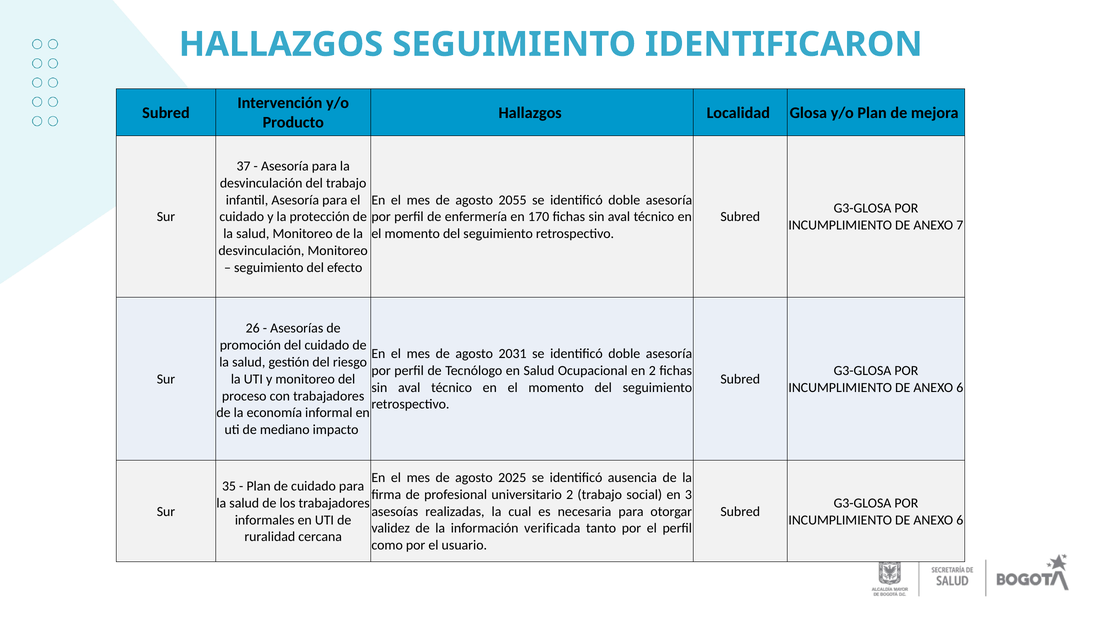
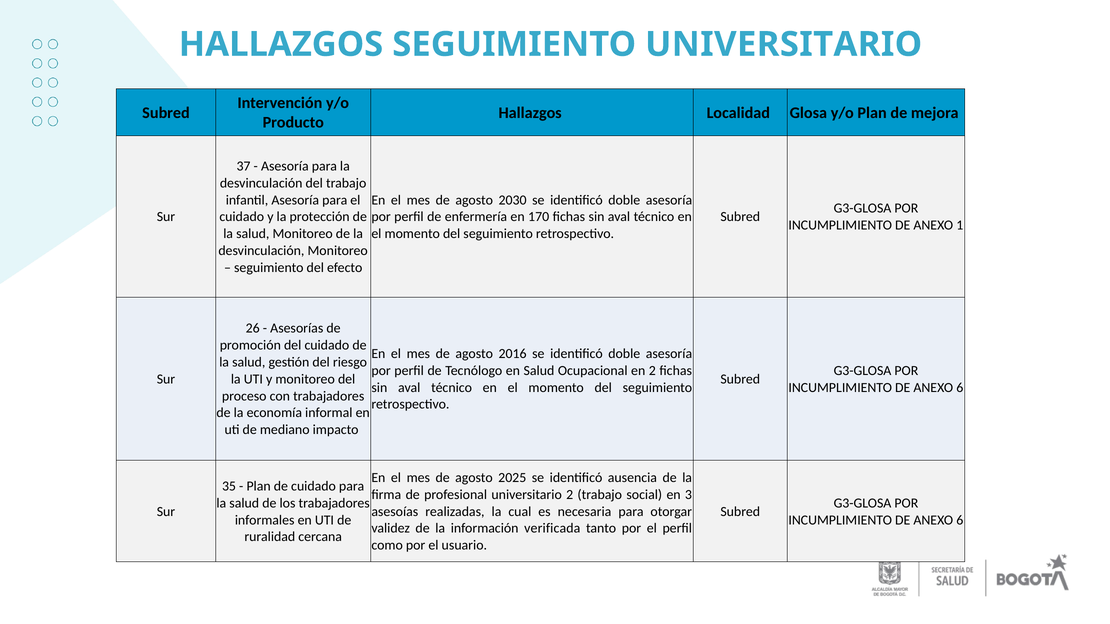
SEGUIMIENTO IDENTIFICARON: IDENTIFICARON -> UNIVERSITARIO (784, 44)
2055: 2055 -> 2030 (513, 200)
7: 7 -> 1 (960, 225)
2031: 2031 -> 2016 (513, 354)
